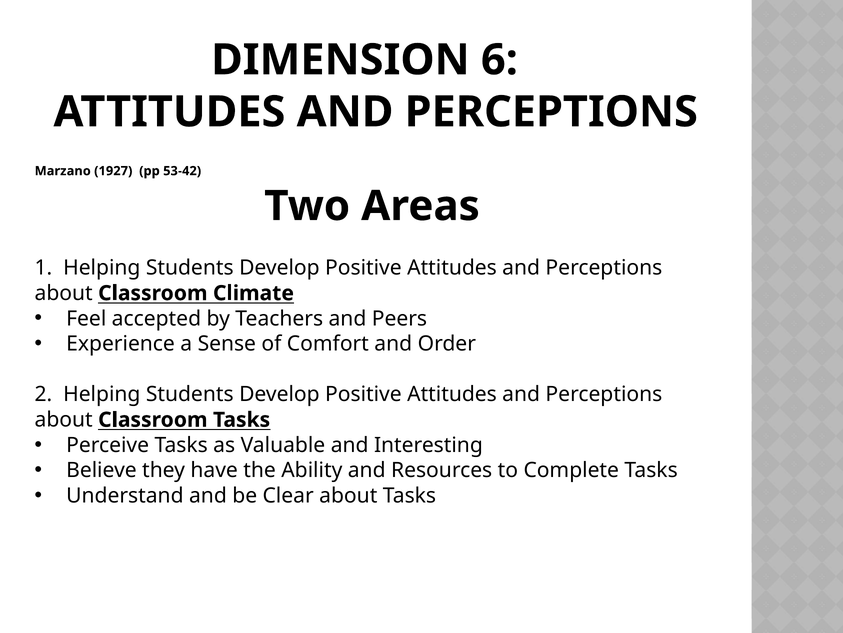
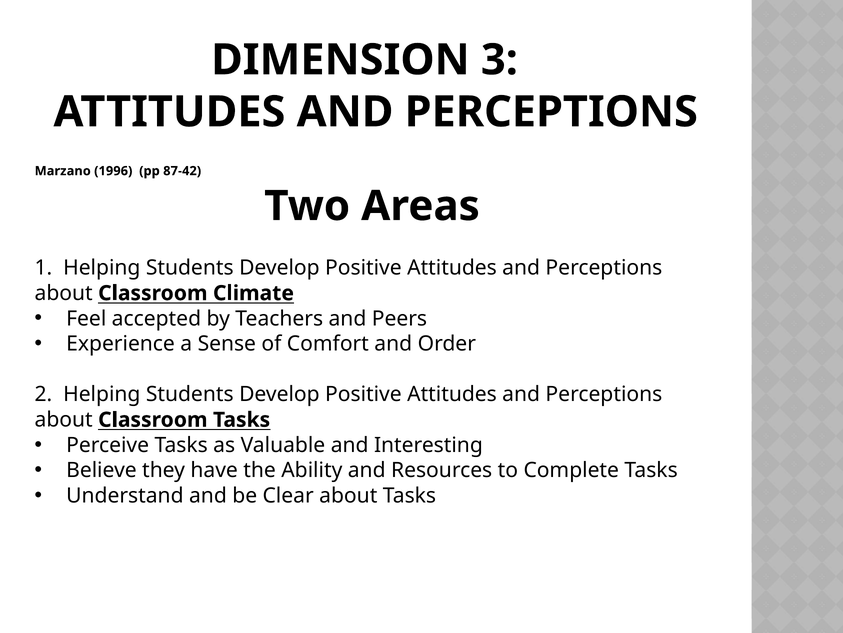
6: 6 -> 3 (499, 60)
1927: 1927 -> 1996 (113, 171)
53-42: 53-42 -> 87-42 (182, 171)
